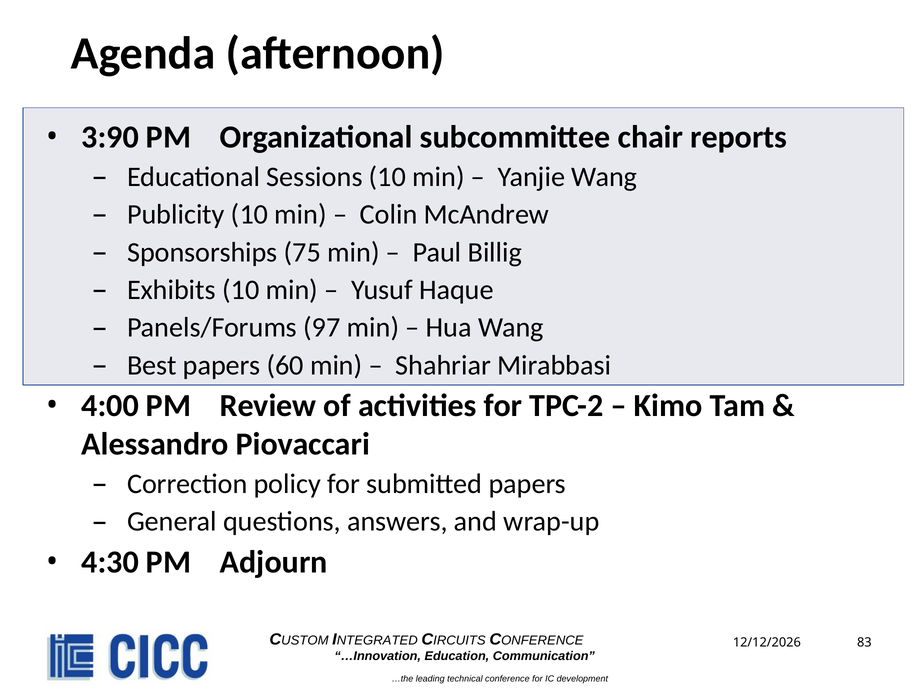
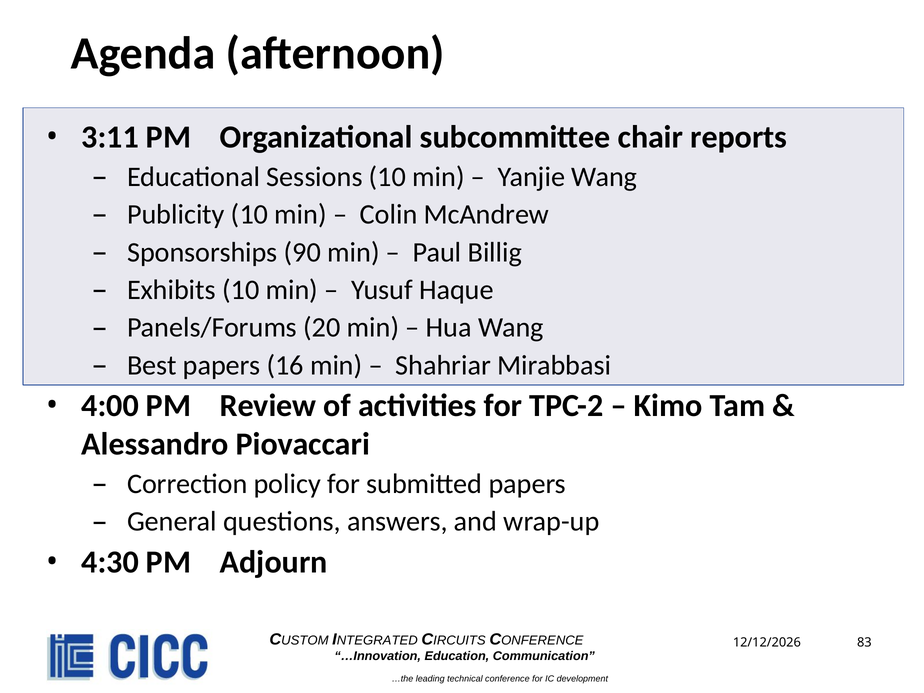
3:90: 3:90 -> 3:11 (110, 137)
75: 75 -> 90 (302, 252)
97: 97 -> 20 (322, 328)
60: 60 -> 16 (285, 365)
